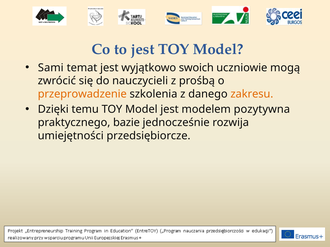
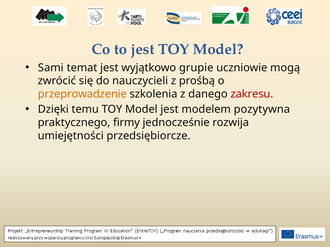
swoich: swoich -> grupie (196, 68)
zakresu colour: orange -> red (252, 94)
bazie: bazie -> firmy (126, 123)
